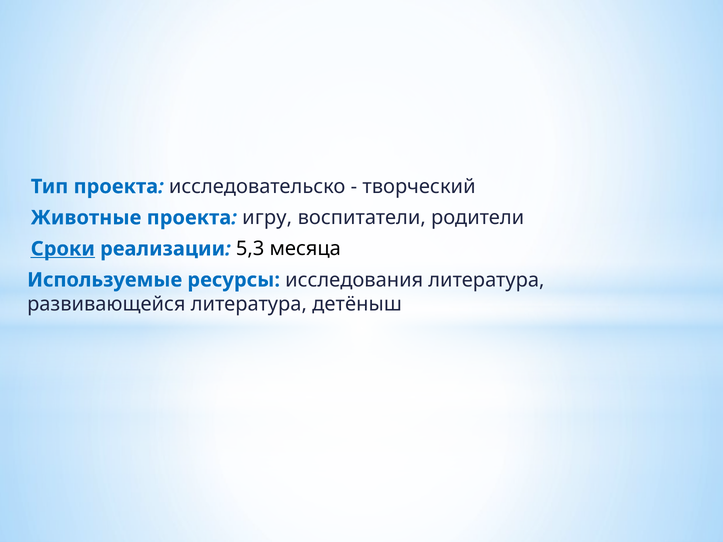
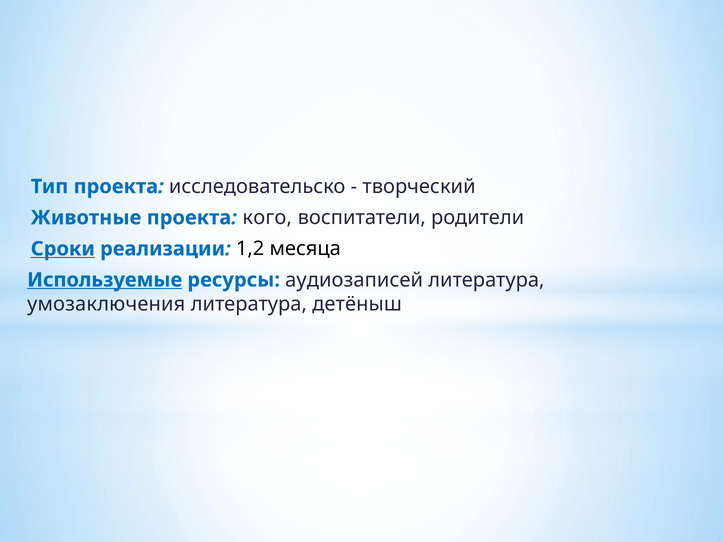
игру: игру -> кого (267, 218)
5,3: 5,3 -> 1,2 (250, 249)
Используемые underline: none -> present (105, 280)
исследования: исследования -> аудиозаписей (354, 280)
развивающейся: развивающейся -> умозаключения (106, 304)
